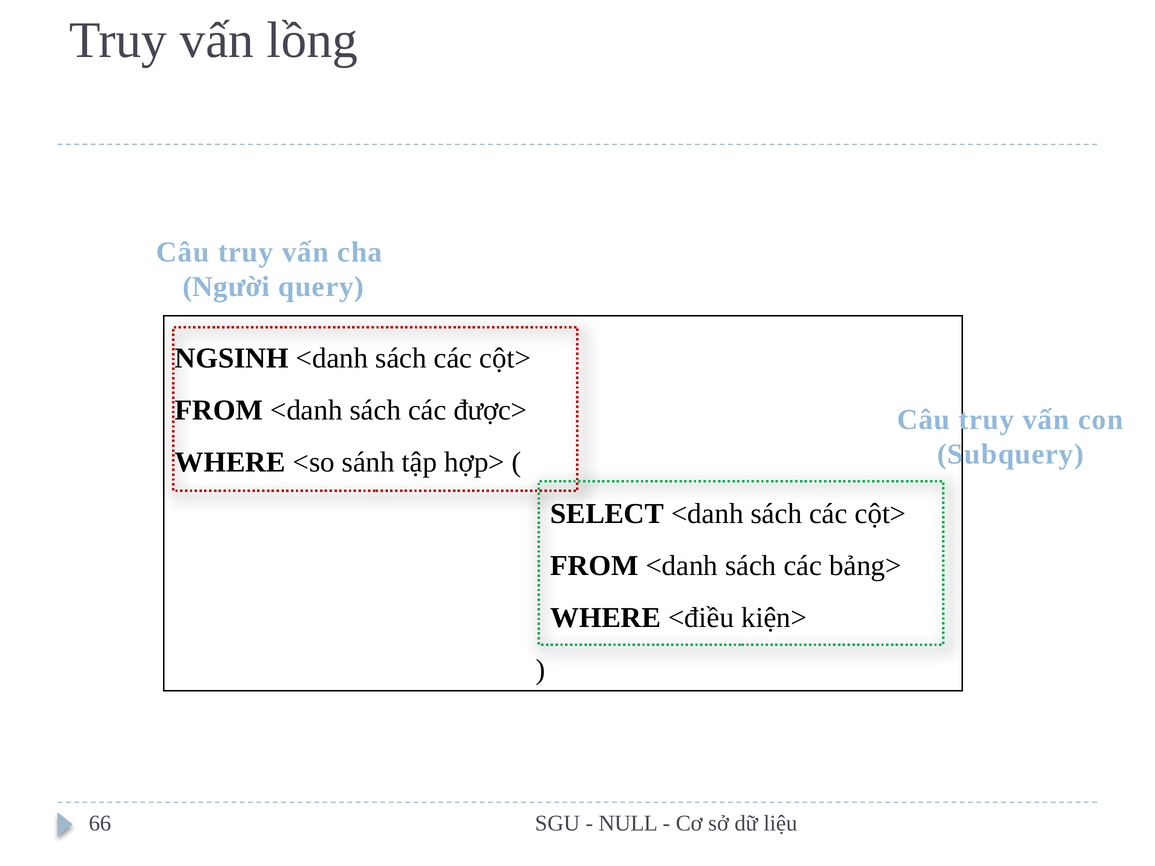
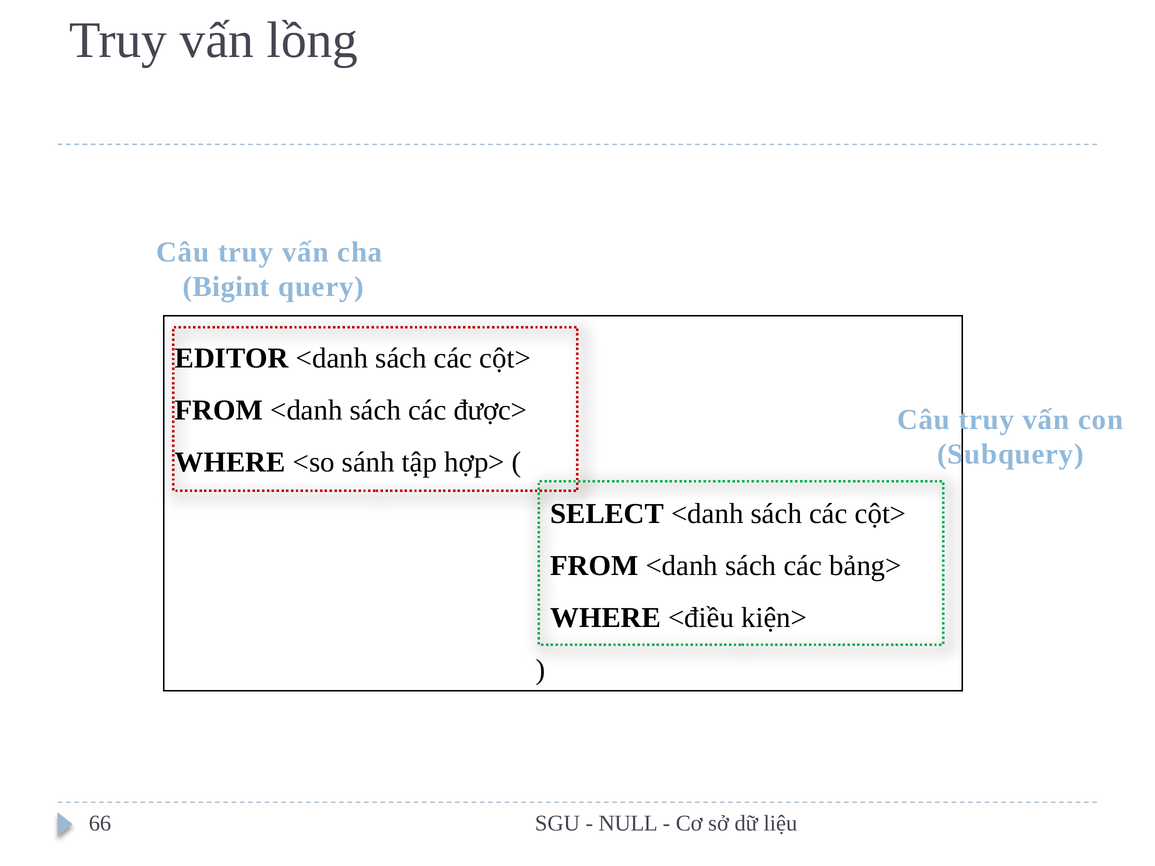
Người: Người -> Bigint (226, 287)
NGSINH: NGSINH -> EDITOR (232, 358)
